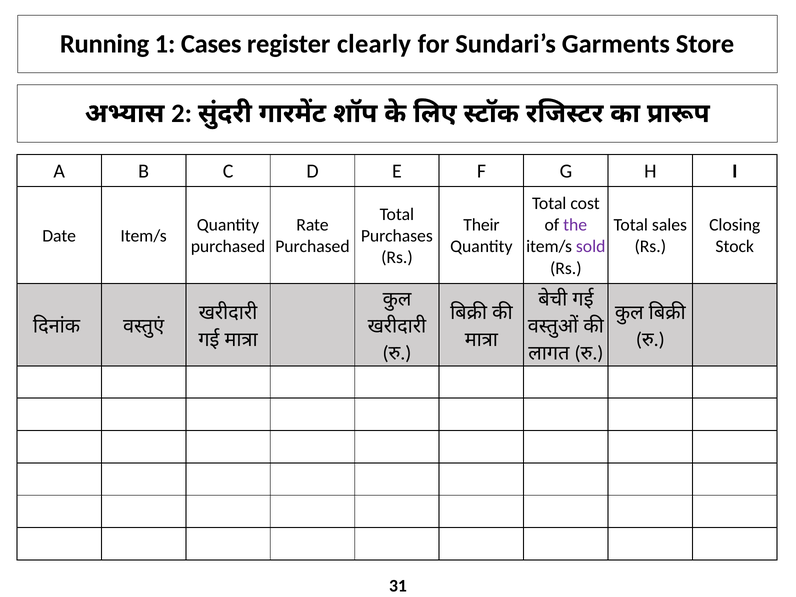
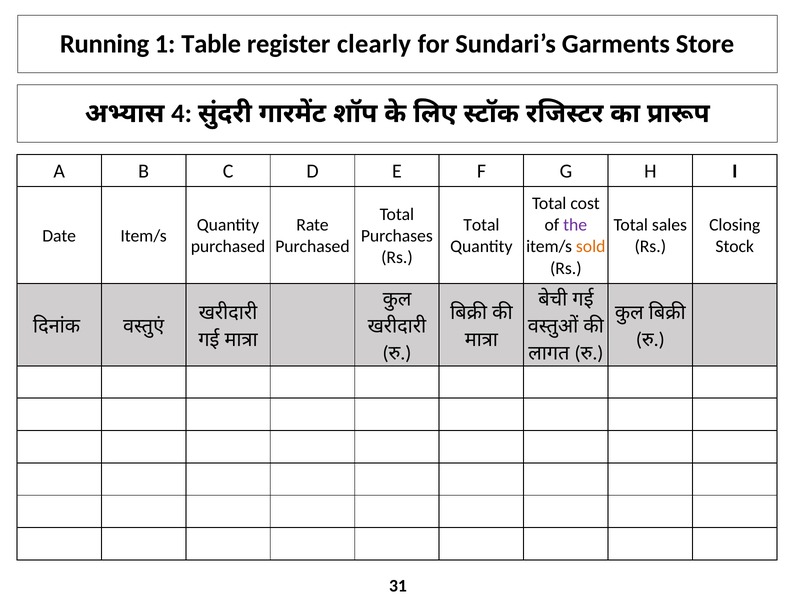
Cases: Cases -> Table (211, 44)
2: 2 -> 4 (182, 113)
Their: Their -> Total (481, 225)
sold colour: purple -> orange (591, 247)
